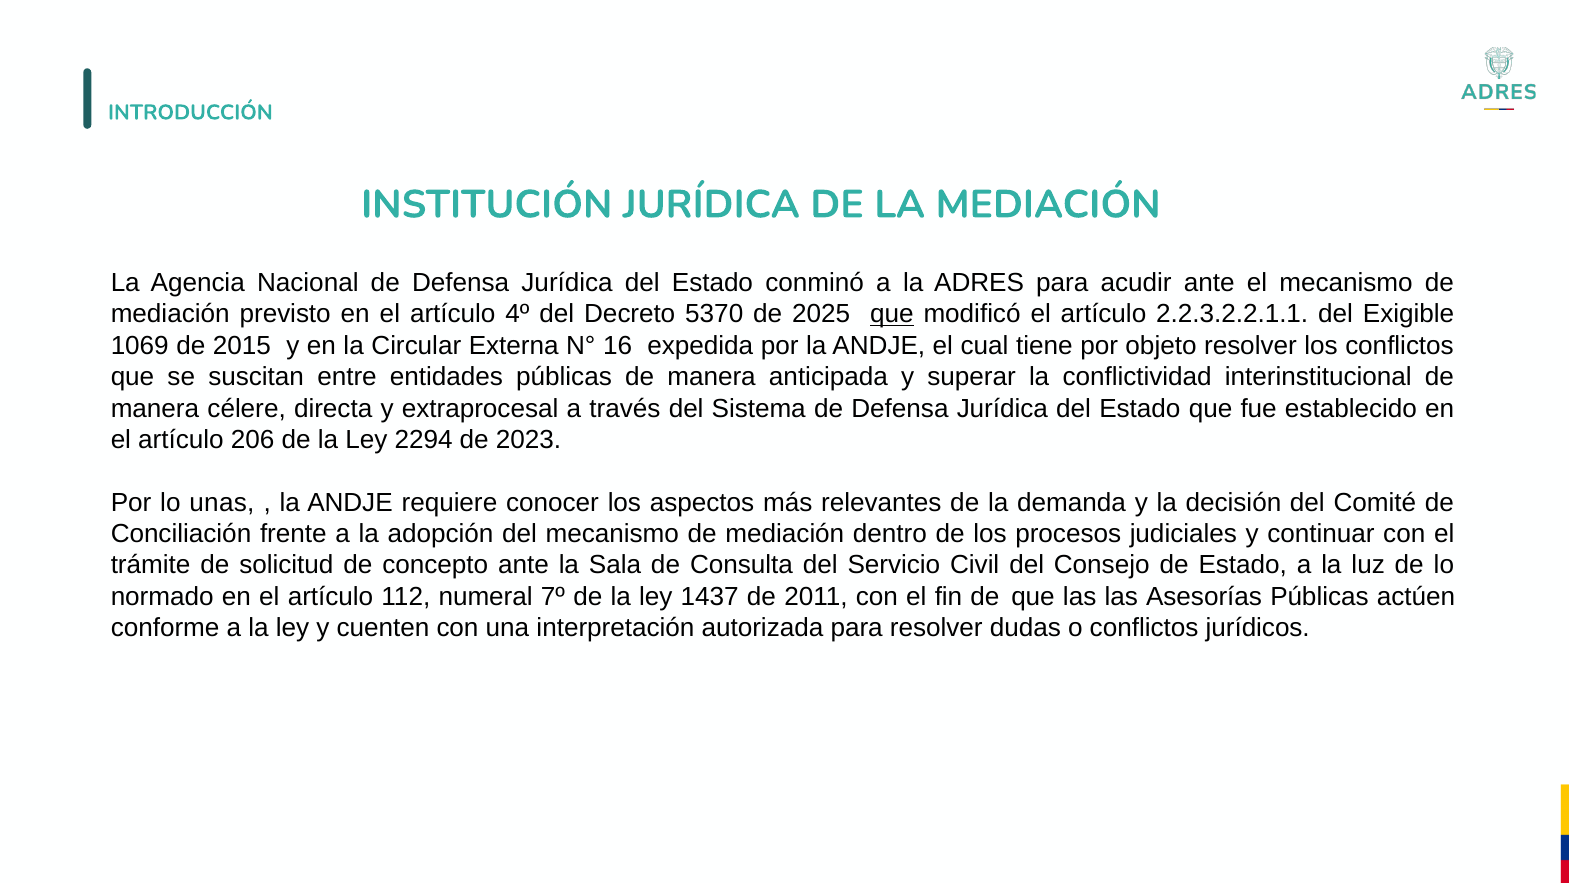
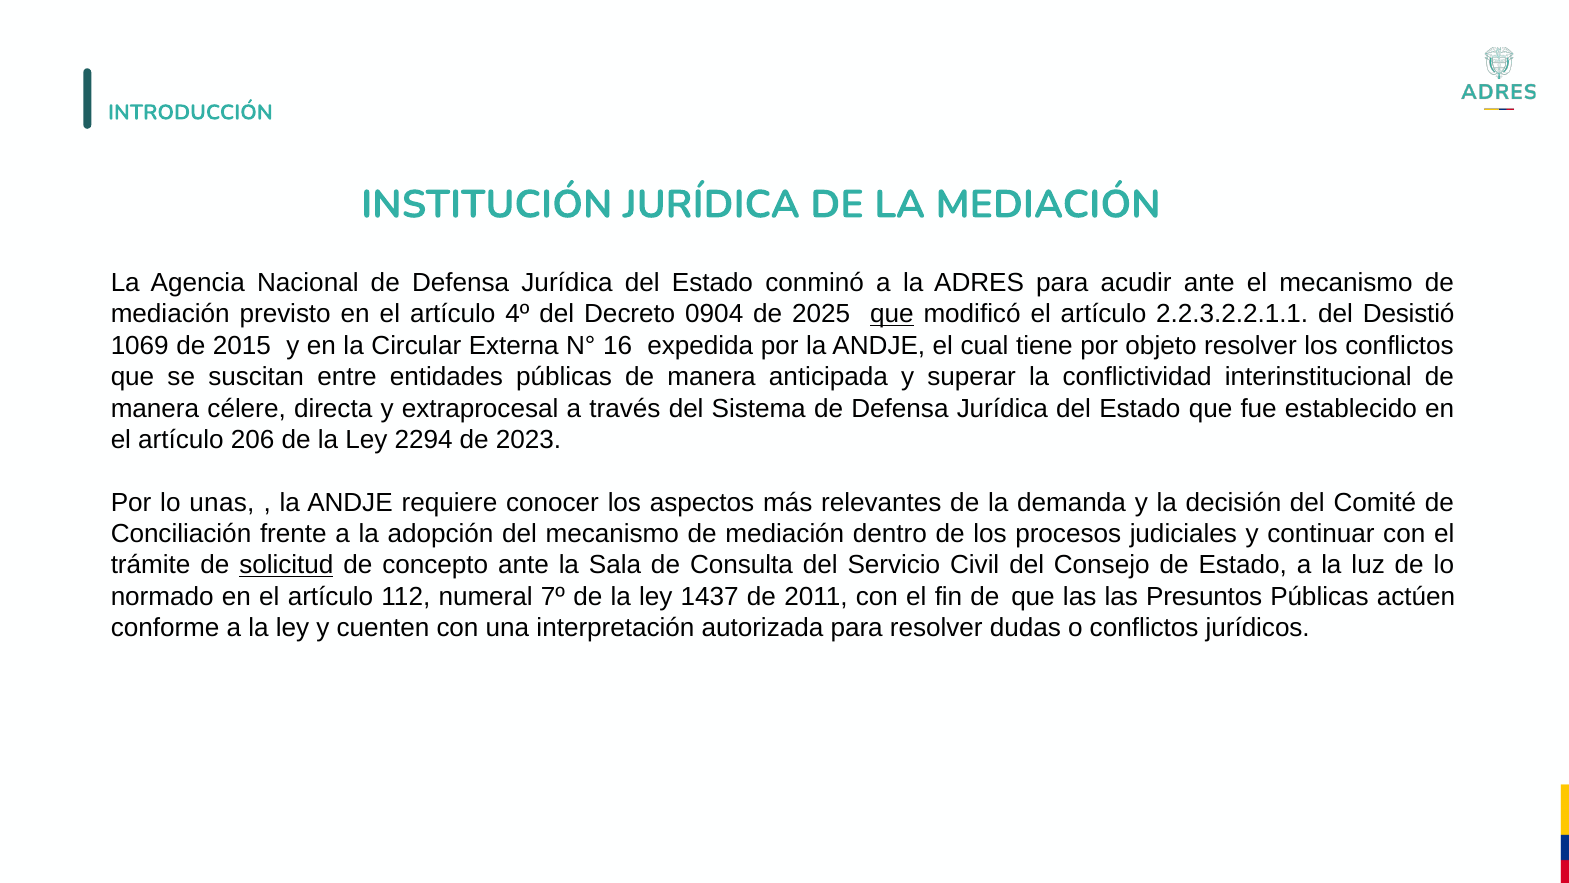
5370: 5370 -> 0904 (714, 314)
Exigible: Exigible -> Desistió (1409, 314)
solicitud underline: none -> present (286, 565)
Asesorías: Asesorías -> Presuntos (1204, 596)
